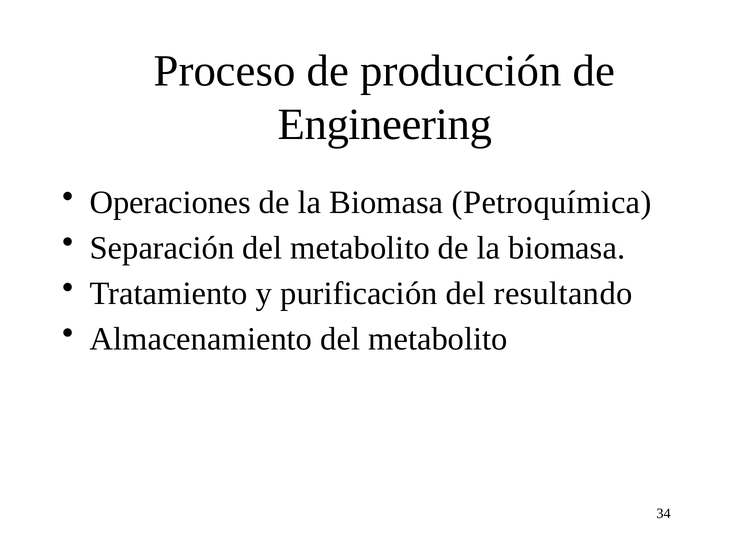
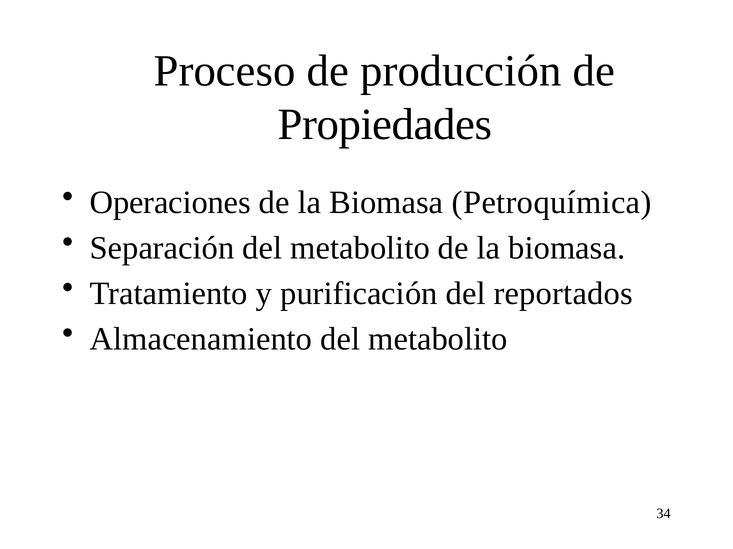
Engineering: Engineering -> Propiedades (385, 125)
resultando: resultando -> reportados (563, 294)
